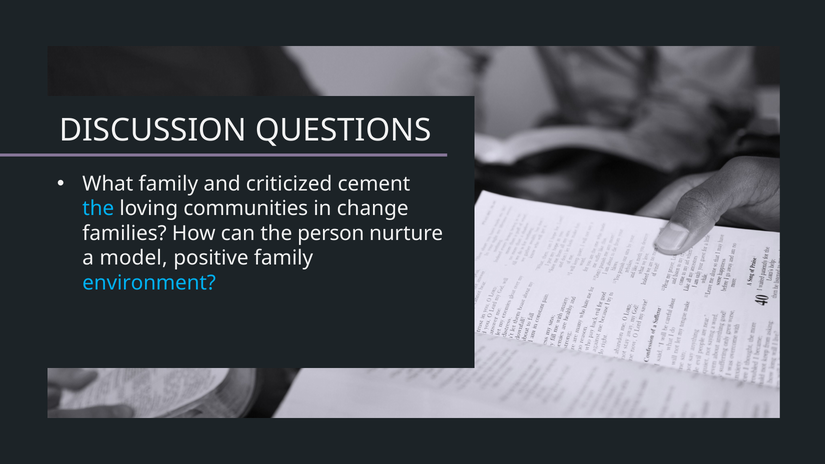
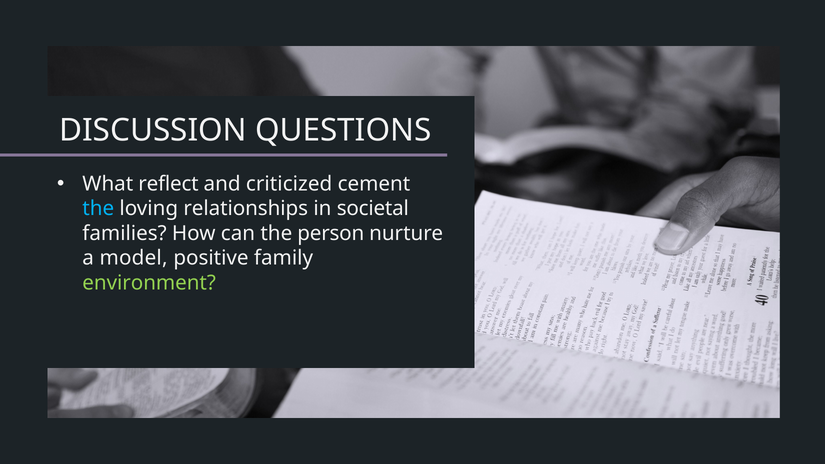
What family: family -> reflect (169, 184)
communities: communities -> relationships (246, 209)
change: change -> societal (373, 209)
environment colour: light blue -> light green (149, 283)
